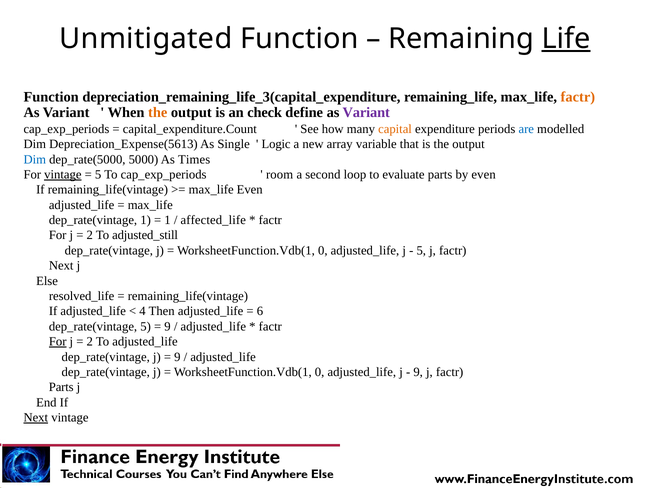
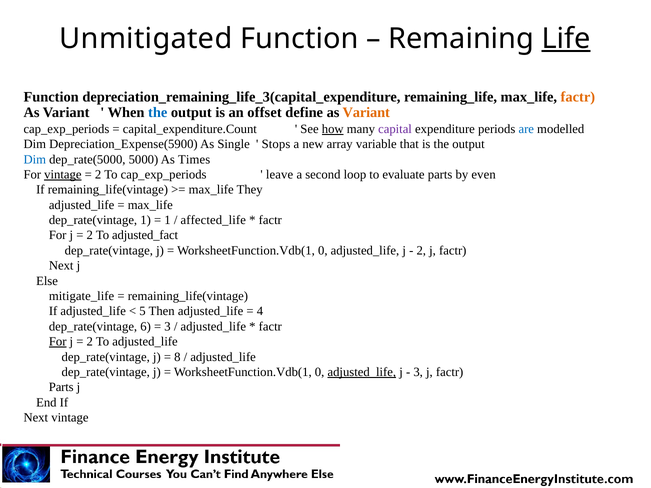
the colour: orange -> blue (158, 113)
check: check -> offset (265, 113)
Variant colour: purple -> orange (366, 113)
how underline: none -> present (333, 129)
capital colour: orange -> purple (395, 129)
Depreciation_Expense(5613: Depreciation_Expense(5613 -> Depreciation_Expense(5900 (123, 144)
Logic: Logic -> Stops (276, 144)
5: 5 -> 2 (98, 175)
room: room -> leave (280, 175)
max_life Even: Even -> They (250, 190)
adjusted_still: adjusted_still -> adjusted_fact (145, 235)
5: 5 -> 2 (421, 251)
resolved_life: resolved_life -> mitigate_life (82, 296)
4: 4 -> 5 (143, 311)
6: 6 -> 4 (260, 311)
dep_rate(vintage 5: 5 -> 6 (146, 327)
9: 9 -> 3 (168, 327)
9: 9 -> 8 (177, 357)
adjusted_life underline: none -> present (362, 372)
9: 9 -> 3 (418, 372)
Next underline: present -> none (36, 418)
